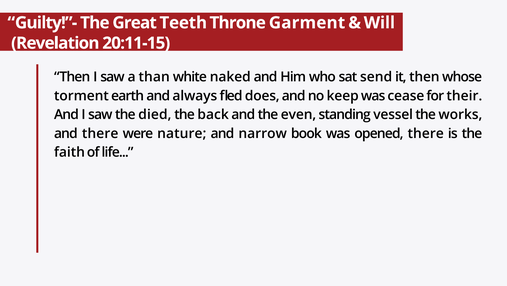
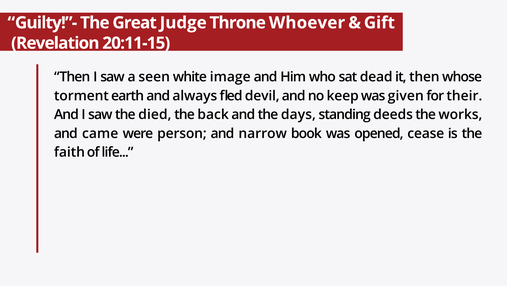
Teeth: Teeth -> Judge (183, 23)
Garment: Garment -> Whoever (307, 23)
Will: Will -> Gift (379, 23)
than: than -> seen (154, 77)
naked: naked -> image (230, 77)
send: send -> dead (376, 77)
does: does -> devil (262, 96)
cease: cease -> given (406, 96)
even: even -> days (298, 115)
vessel: vessel -> deeds (393, 115)
and there: there -> came (100, 133)
nature: nature -> person (182, 133)
opened there: there -> cease (426, 133)
